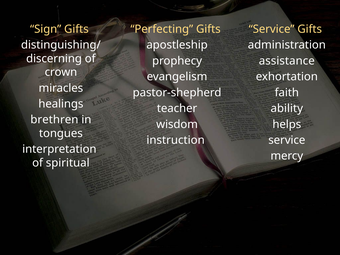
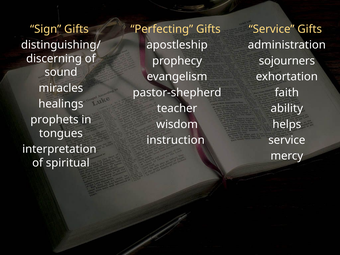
assistance: assistance -> sojourners (287, 61)
crown: crown -> sound (61, 72)
brethren: brethren -> prophets (54, 120)
